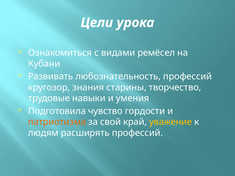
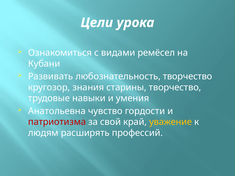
любознательность профессий: профессий -> творчество (188, 77)
Подготовила: Подготовила -> Анатольевна (57, 111)
патриотизма colour: orange -> red (57, 122)
